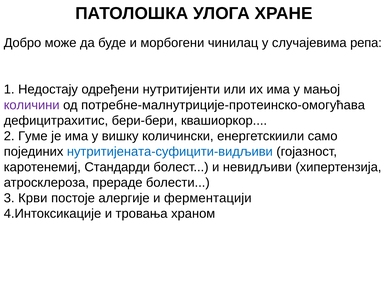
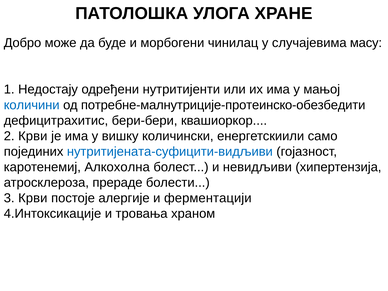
репа: репа -> масу (366, 43)
количини colour: purple -> blue (32, 105)
потребне-малнутриције-протеинско-омогућава: потребне-малнутриције-протеинско-омогућава -> потребне-малнутриције-протеинско-обезбедити (223, 105)
2 Гуме: Гуме -> Крви (33, 136)
Стандарди: Стандарди -> Алкохолна (117, 167)
